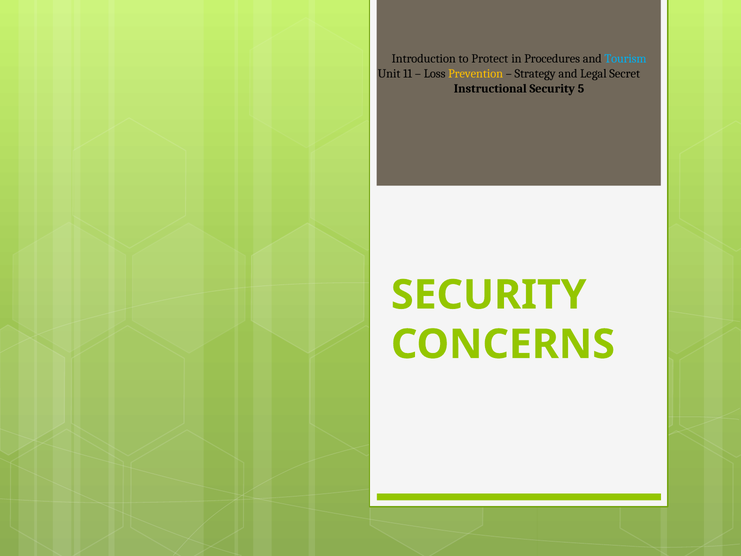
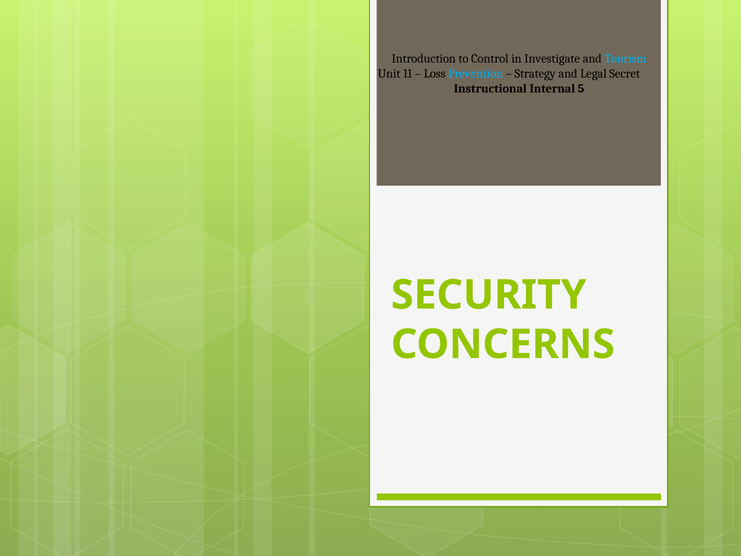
Protect: Protect -> Control (490, 59)
Procedures: Procedures -> Investigate (552, 59)
Prevention colour: yellow -> light blue (476, 74)
Instructional Security: Security -> Internal (552, 88)
